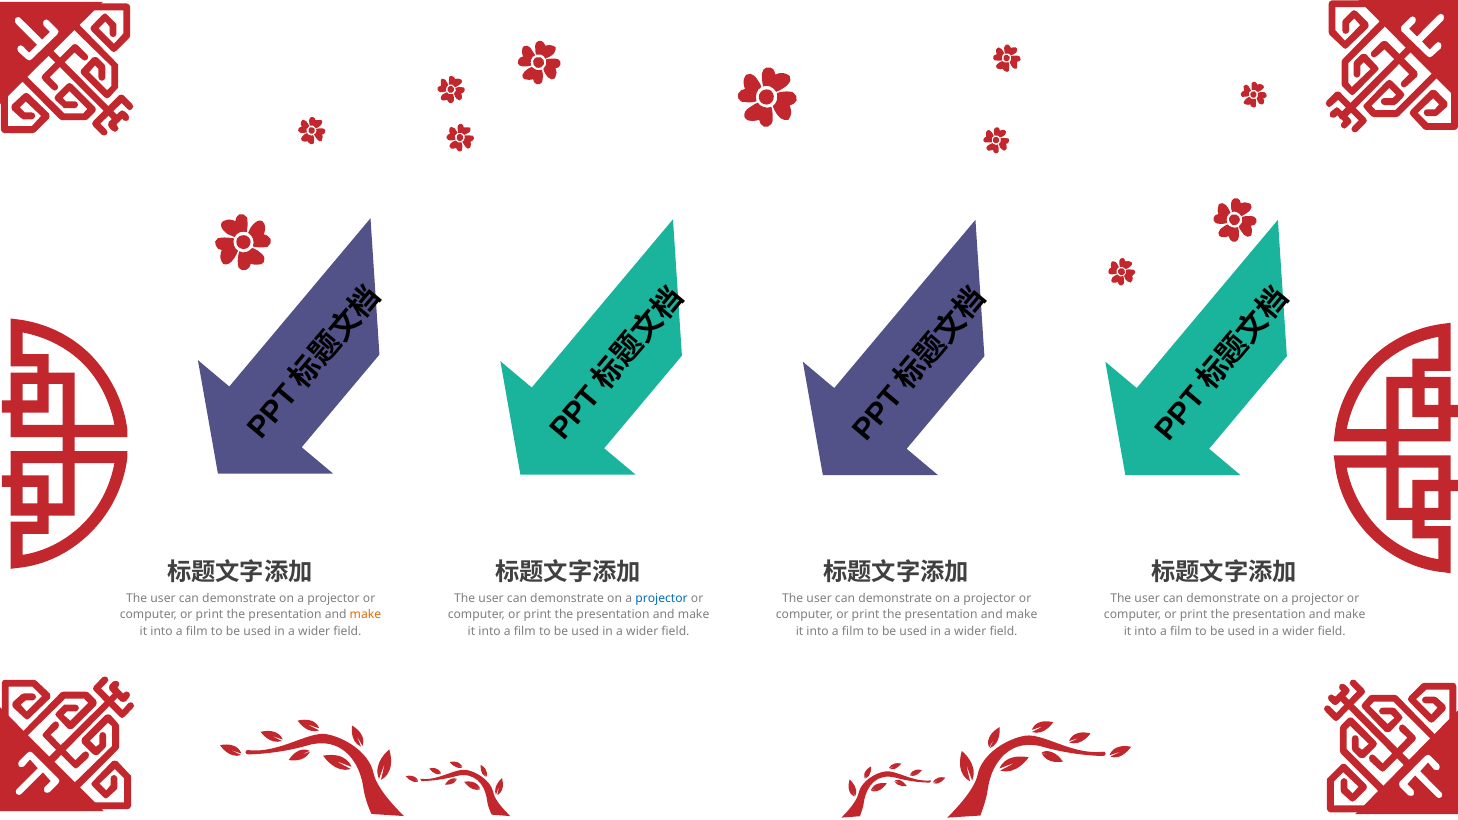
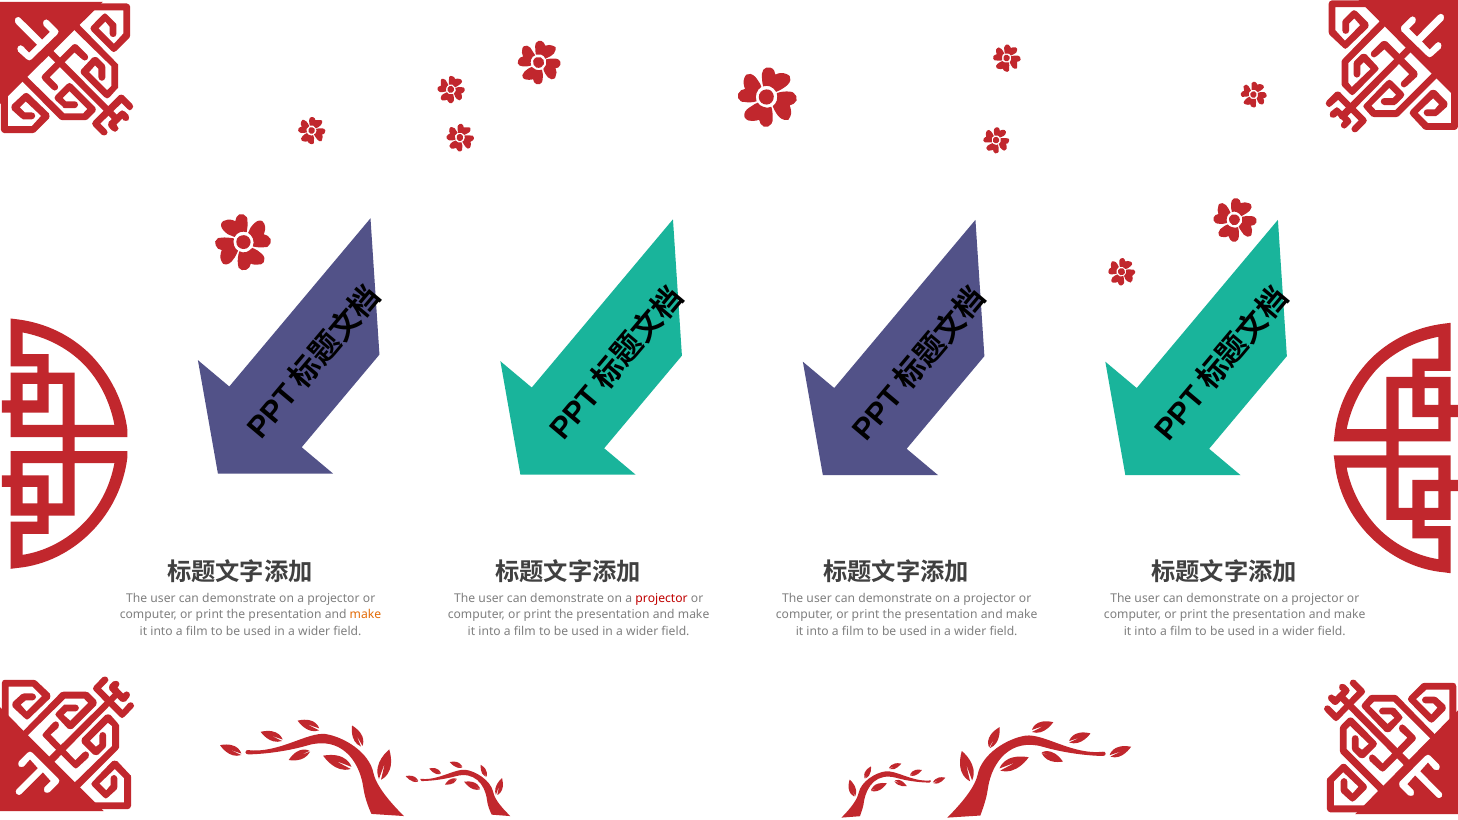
projector colour: blue -> red (662, 598)
